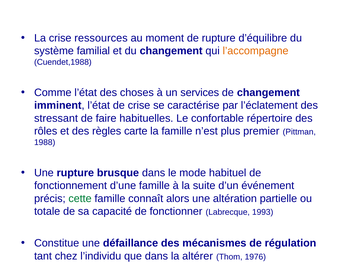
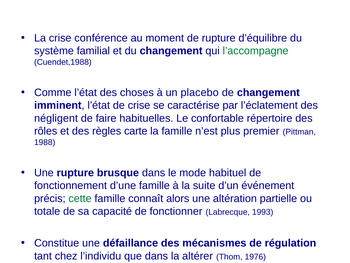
ressources: ressources -> conférence (101, 38)
l’accompagne colour: orange -> green (256, 51)
services: services -> placebo (200, 92)
stressant: stressant -> négligent (56, 118)
